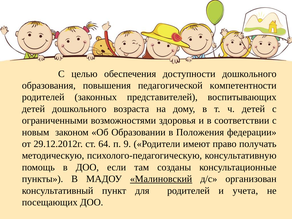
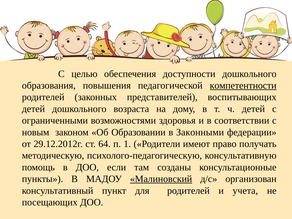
компетентности underline: none -> present (243, 85)
Положения: Положения -> Законными (200, 132)
9: 9 -> 1 (127, 144)
